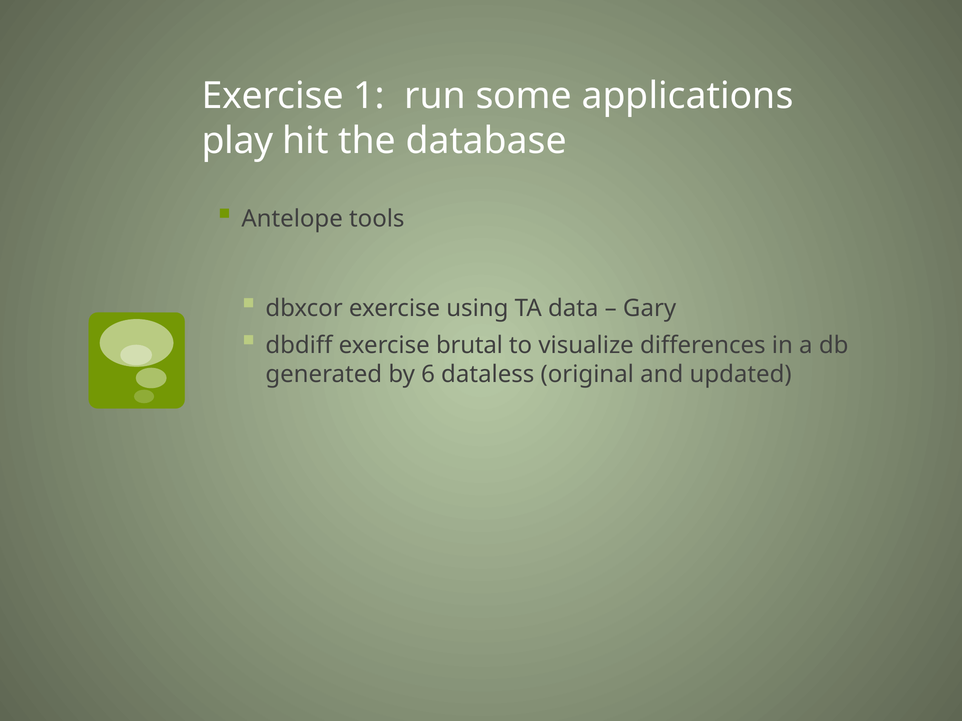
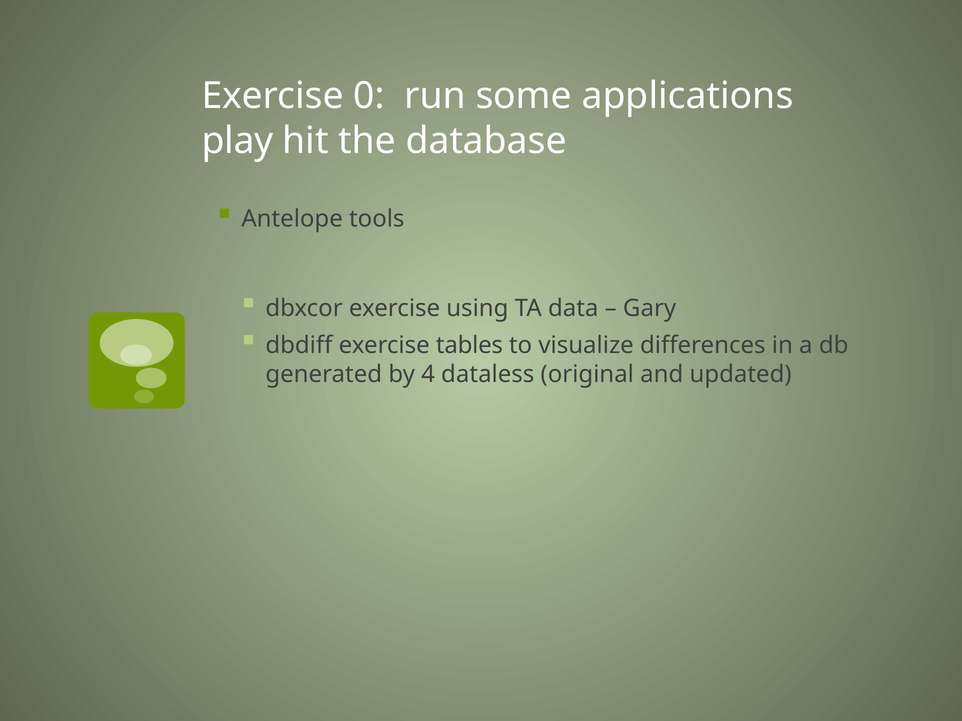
1: 1 -> 0 (369, 96)
brutal: brutal -> tables (469, 346)
6: 6 -> 4 (428, 374)
